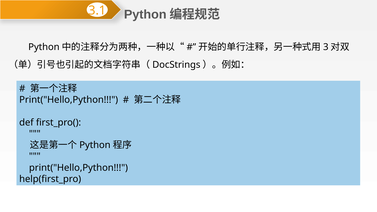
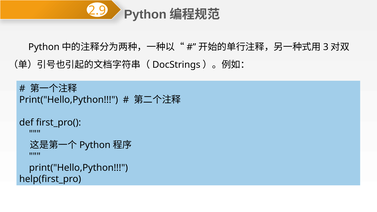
3.1: 3.1 -> 2.9 (97, 11)
